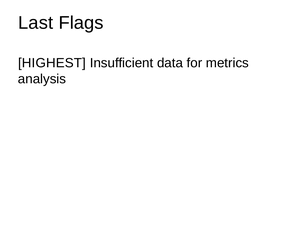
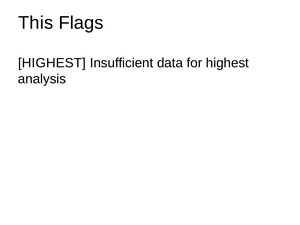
Last: Last -> This (36, 23)
for metrics: metrics -> highest (227, 63)
